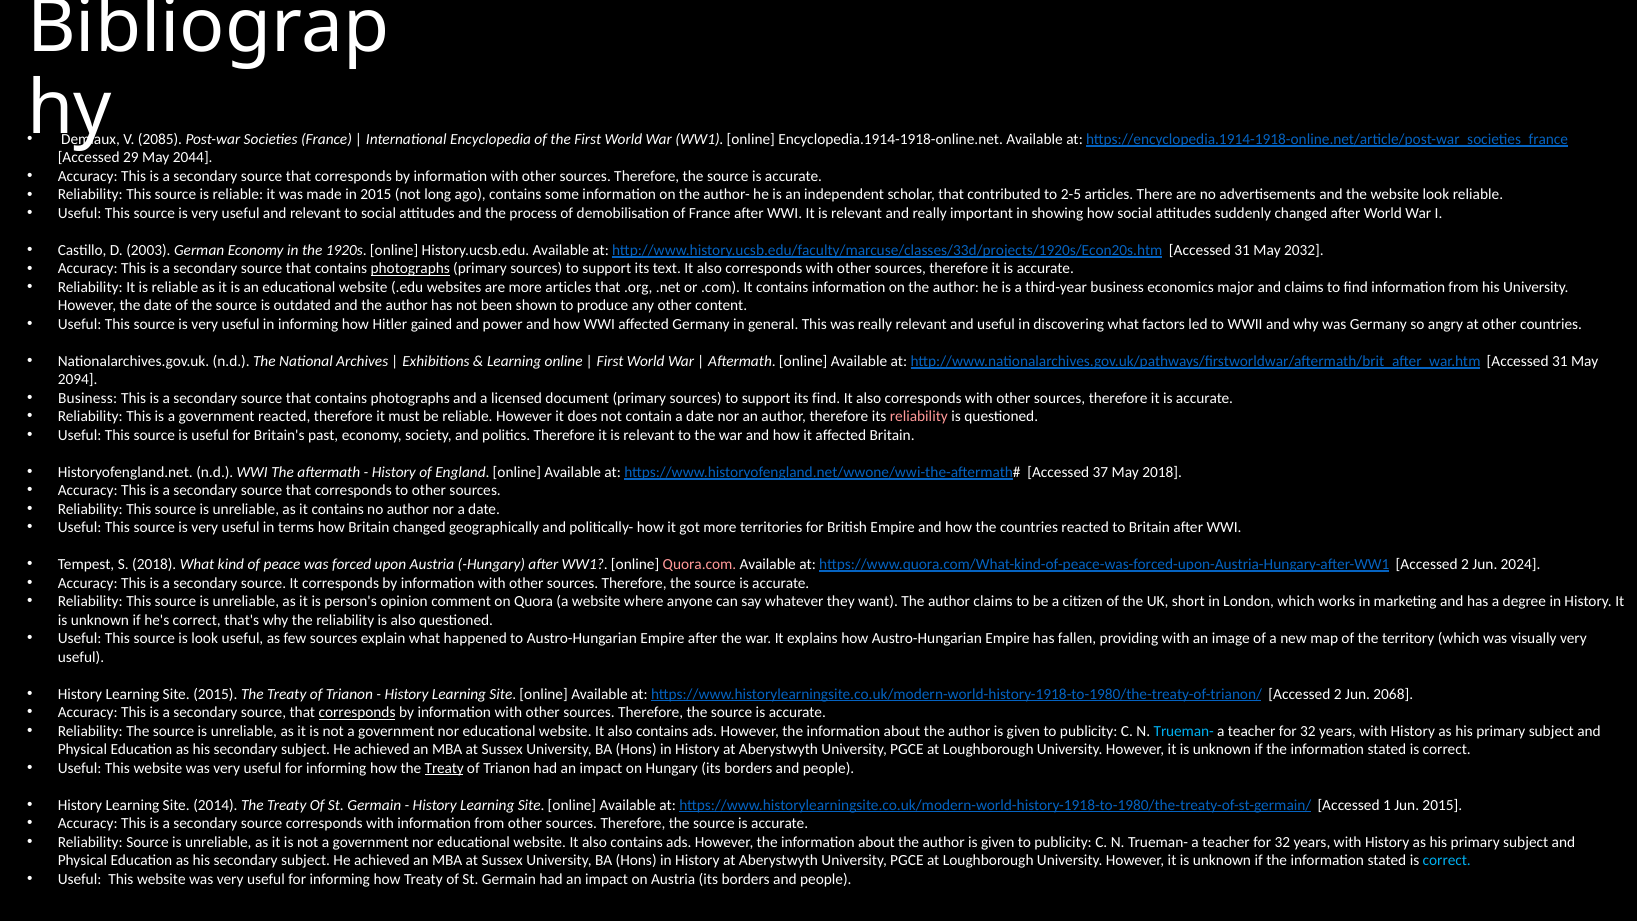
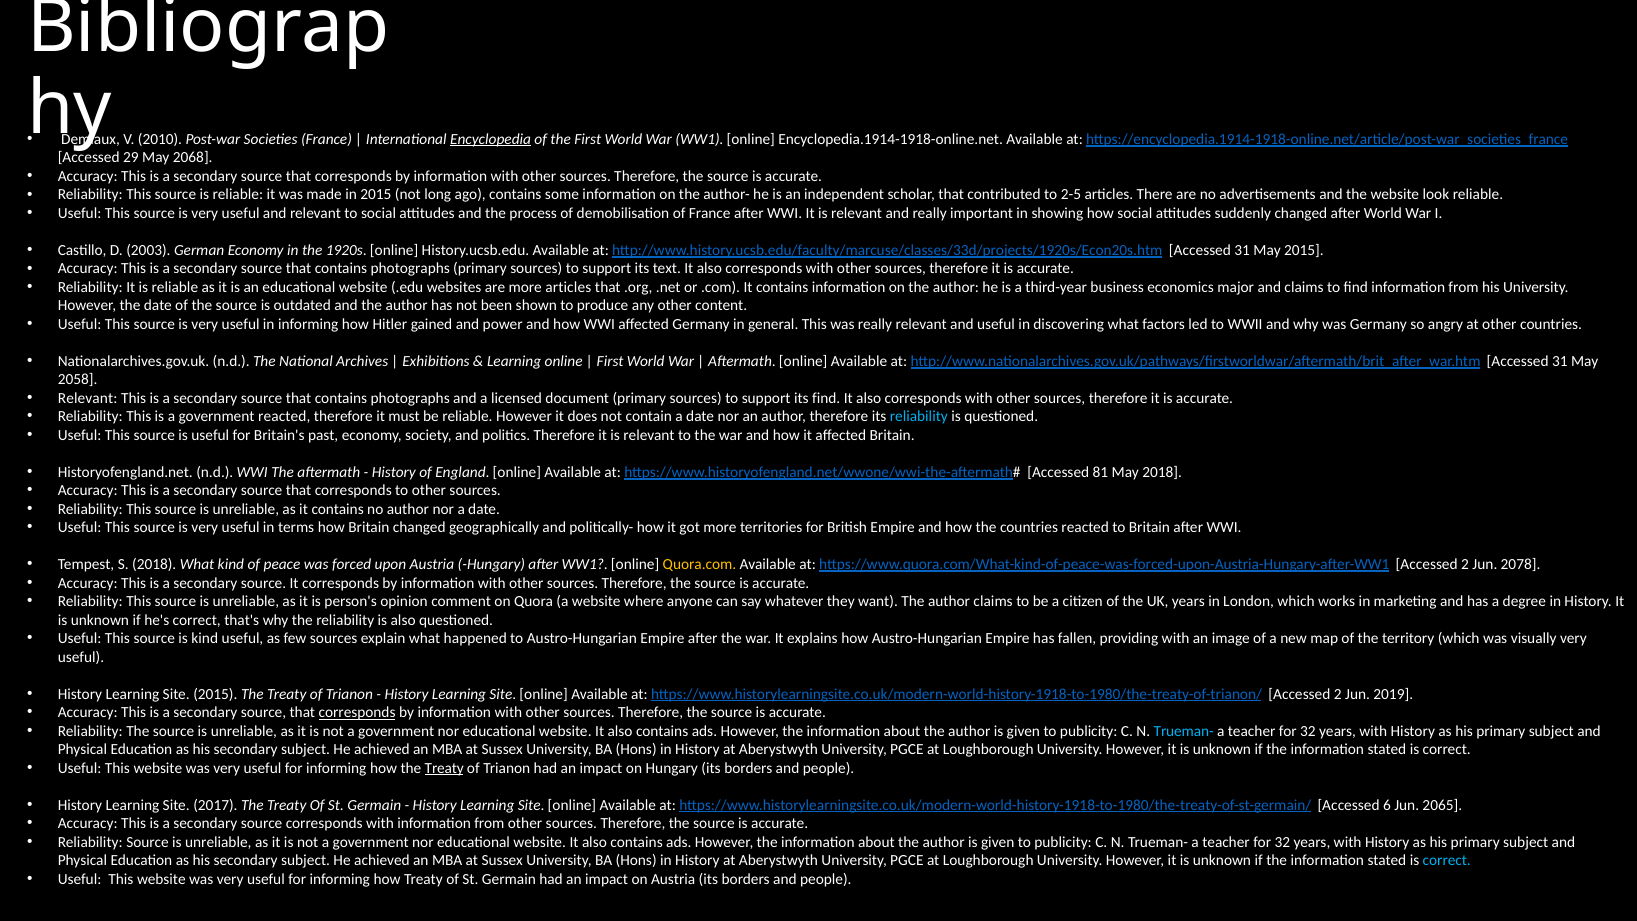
2085: 2085 -> 2010 (160, 139)
Encyclopedia underline: none -> present (491, 139)
2044: 2044 -> 2068 (193, 158)
May 2032: 2032 -> 2015 (1304, 250)
photographs underline: present -> none (410, 269)
2094: 2094 -> 2058 (78, 380)
Business: Business -> Relevant (88, 398)
reliability colour: pink -> light blue (919, 417)
37: 37 -> 81 (1100, 472)
Quora.com colour: pink -> yellow (699, 564)
2024: 2024 -> 2078 (1521, 564)
UK short: short -> years (1188, 602)
is look: look -> kind (205, 638)
2068: 2068 -> 2019 (1393, 694)
2014: 2014 -> 2017 (215, 805)
1: 1 -> 6 (1387, 805)
Jun 2015: 2015 -> 2065 (1442, 805)
